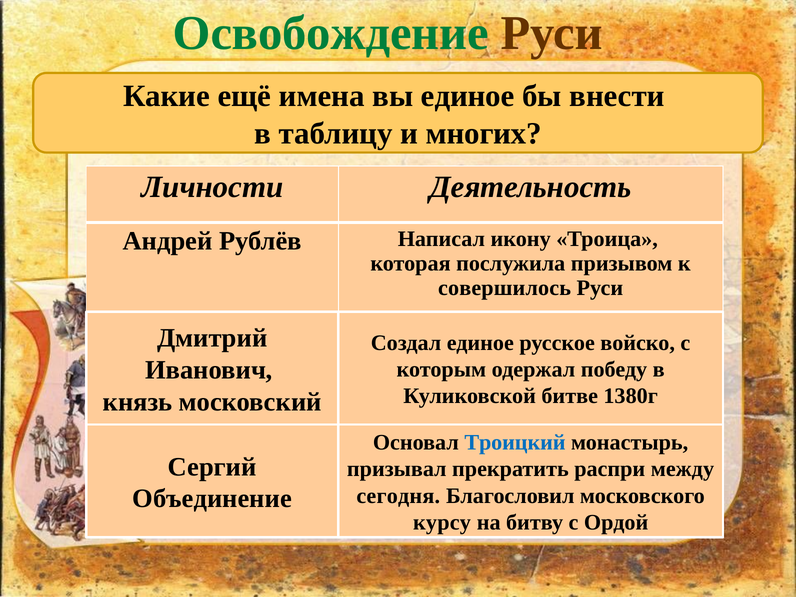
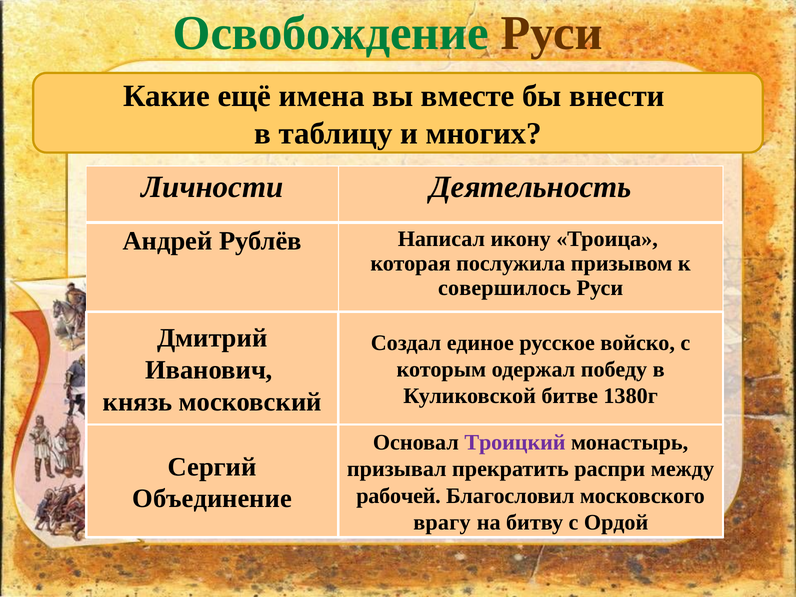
вы единое: единое -> вместе (468, 96)
Троицкий colour: blue -> purple (515, 443)
сегодня: сегодня -> рабочей (399, 496)
курсу: курсу -> врагу (442, 522)
